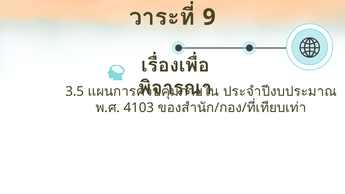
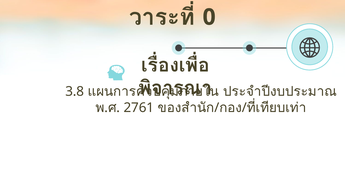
9: 9 -> 0 (209, 17)
3.5: 3.5 -> 3.8 (75, 92)
4103: 4103 -> 2761 (139, 108)
